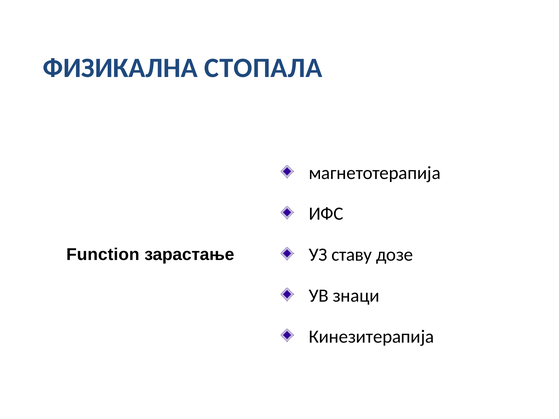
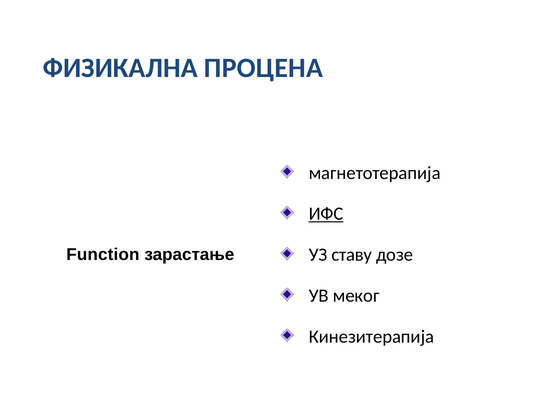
СТОПАЛА: СТОПАЛА -> ПРОЦЕНА (263, 68)
ИФС underline: none -> present (326, 214)
знаци: знаци -> меког (356, 296)
